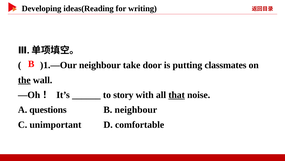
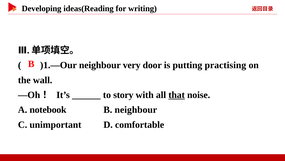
take: take -> very (132, 65)
classmates: classmates -> practising (225, 65)
the underline: present -> none (24, 80)
questions: questions -> notebook (48, 109)
